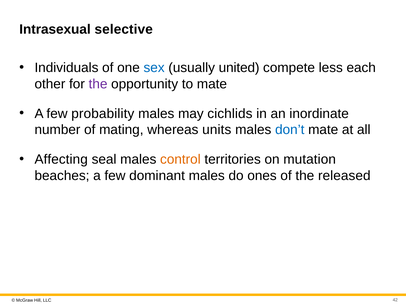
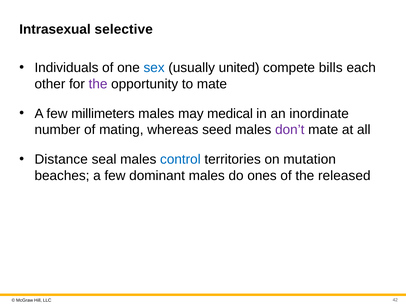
less: less -> bills (331, 68)
probability: probability -> millimeters (103, 114)
cichlids: cichlids -> medical (230, 114)
units: units -> seed (217, 130)
don’t colour: blue -> purple (290, 130)
Affecting: Affecting -> Distance (61, 160)
control colour: orange -> blue (180, 160)
